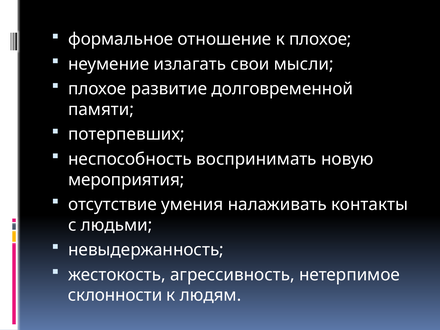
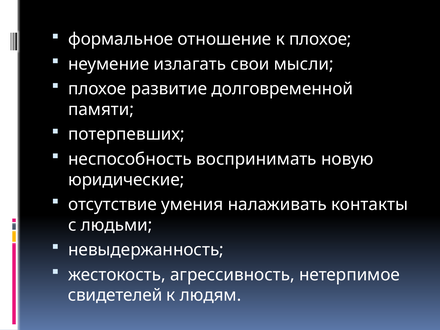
мероприятия: мероприятия -> юридические (126, 180)
склонности: склонности -> свидетелей (115, 295)
